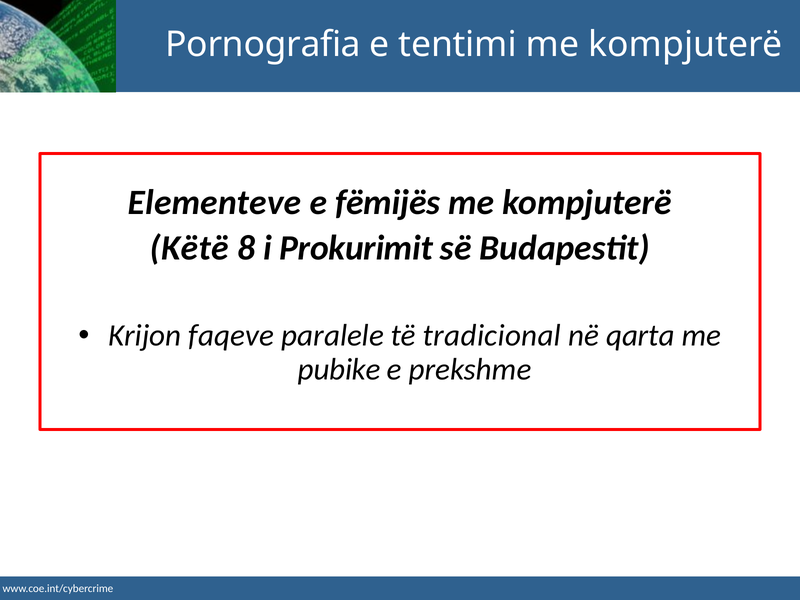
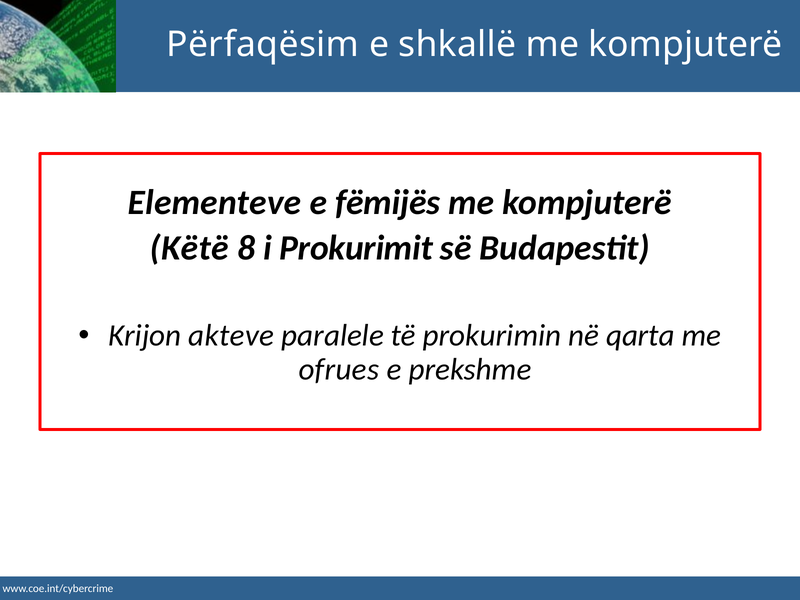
Pornografia: Pornografia -> Përfaqësim (263, 44)
tentimi: tentimi -> shkallë (457, 44)
faqeve: faqeve -> akteve (231, 336)
tradicional: tradicional -> prokurimin (492, 336)
pubike: pubike -> ofrues (339, 369)
